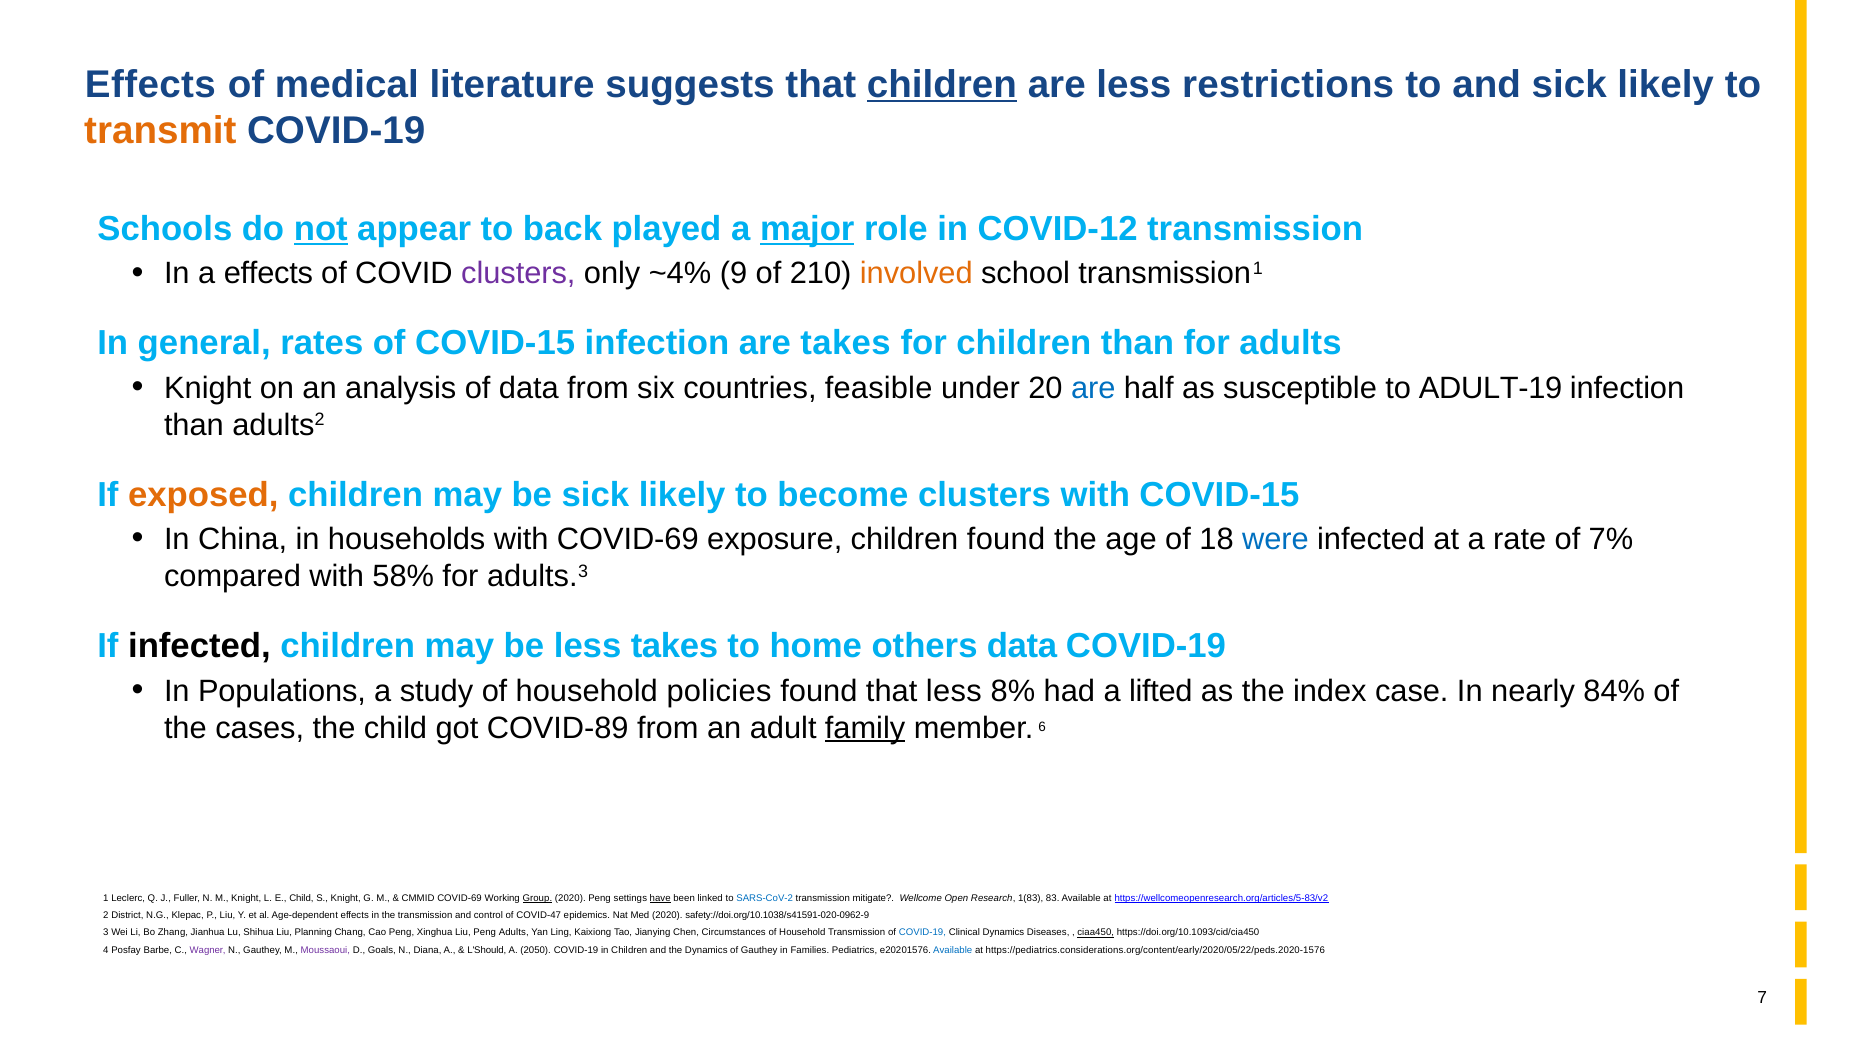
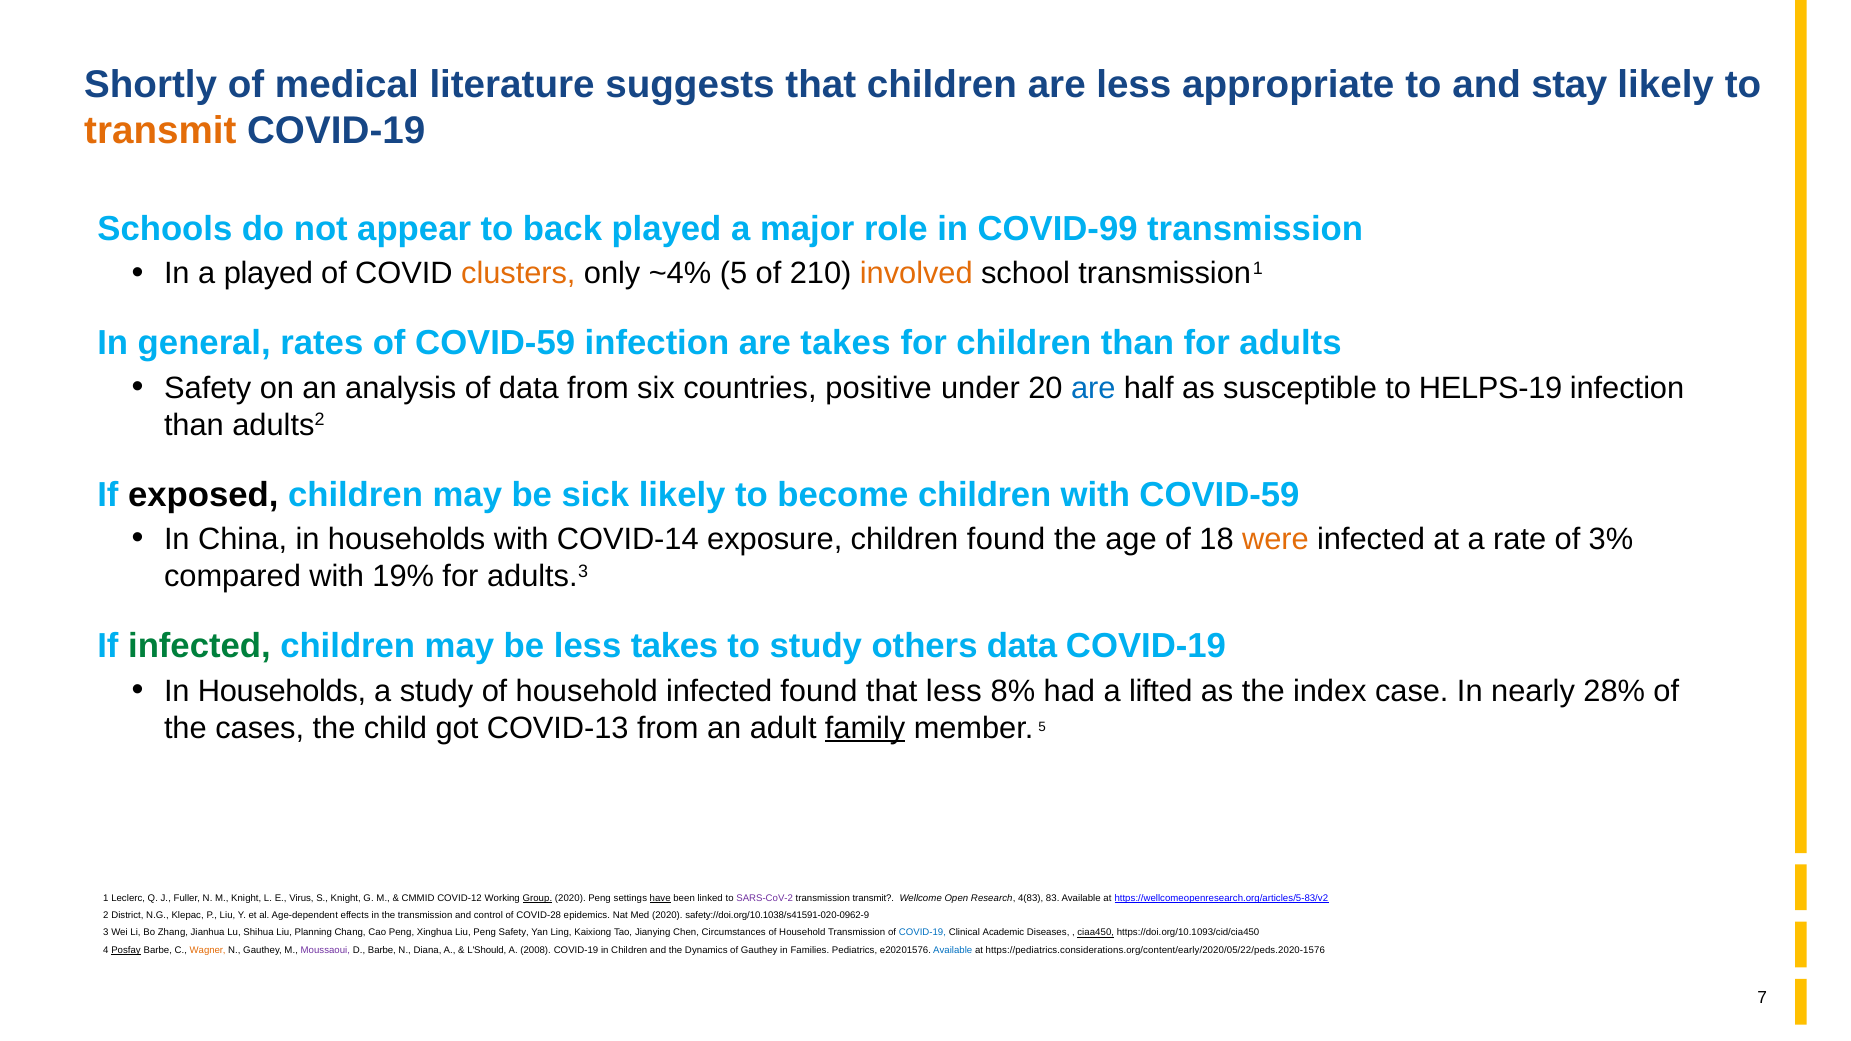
Effects: Effects -> Shortly (151, 84)
children underline: present -> none (942, 84)
restrictions: restrictions -> appropriate (1288, 84)
and sick: sick -> stay (1569, 84)
not underline: present -> none (321, 229)
major underline: present -> none (807, 229)
COVID-12: COVID-12 -> COVID-99 (1058, 229)
a effects: effects -> played (268, 274)
clusters colour: purple -> orange (518, 274)
~4% 9: 9 -> 5 (734, 274)
of COVID-15: COVID-15 -> COVID-59 (495, 343)
Knight: Knight -> Safety (208, 388)
feasible: feasible -> positive (879, 388)
ADULT-19: ADULT-19 -> HELPS-19 (1491, 388)
exposed colour: orange -> black (203, 495)
become clusters: clusters -> children (985, 495)
with COVID-15: COVID-15 -> COVID-59 (1220, 495)
with COVID-69: COVID-69 -> COVID-14 (628, 540)
were colour: blue -> orange (1275, 540)
7%: 7% -> 3% (1611, 540)
58%: 58% -> 19% (403, 577)
infected colour: black -> green (199, 646)
to home: home -> study (816, 646)
Populations: Populations -> Households (282, 691)
household policies: policies -> infected (719, 691)
84%: 84% -> 28% (1614, 691)
COVID-89: COVID-89 -> COVID-13 (558, 728)
member 6: 6 -> 5 (1042, 727)
E Child: Child -> Virus (301, 898)
CMMID COVID-69: COVID-69 -> COVID-12 (460, 898)
SARS-CoV-2 colour: blue -> purple (765, 898)
transmission mitigate: mitigate -> transmit (873, 898)
1(83: 1(83 -> 4(83 (1031, 898)
COVID-47: COVID-47 -> COVID-28 (539, 916)
Peng Adults: Adults -> Safety (514, 933)
Clinical Dynamics: Dynamics -> Academic (1003, 933)
Posfay underline: none -> present (126, 950)
Wagner colour: purple -> orange (208, 950)
D Goals: Goals -> Barbe (382, 950)
2050: 2050 -> 2008 (536, 950)
